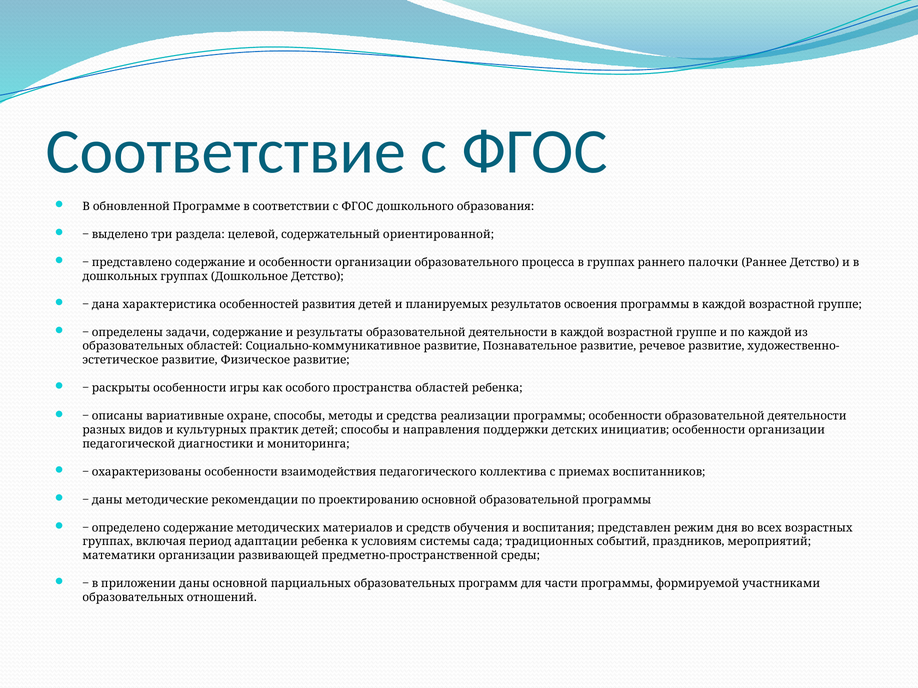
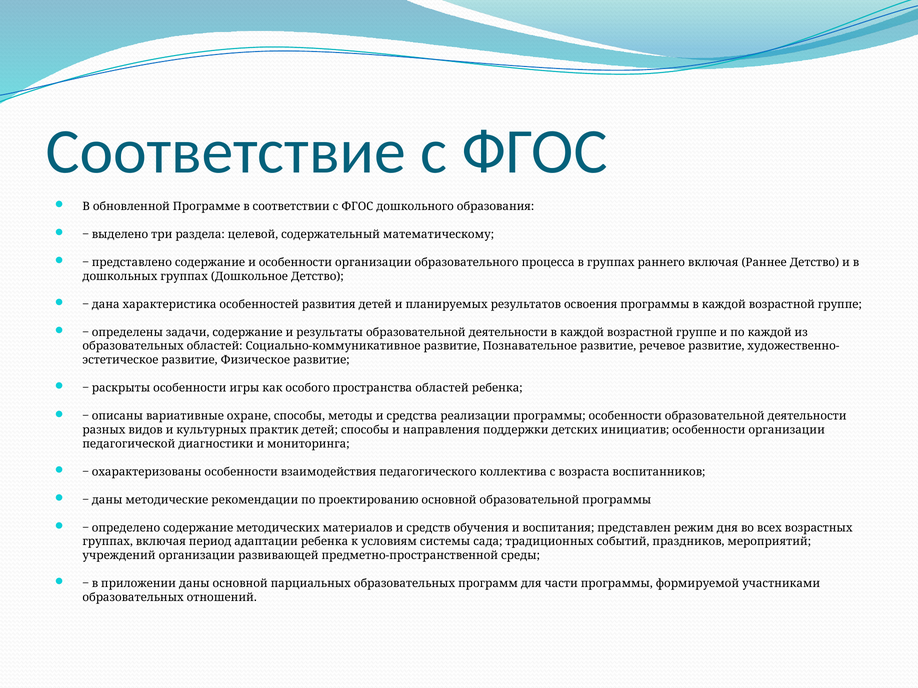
ориентированной: ориентированной -> математическому (439, 235)
раннего палочки: палочки -> включая (713, 263)
приемах: приемах -> возраста (584, 472)
математики: математики -> учреждений (119, 556)
